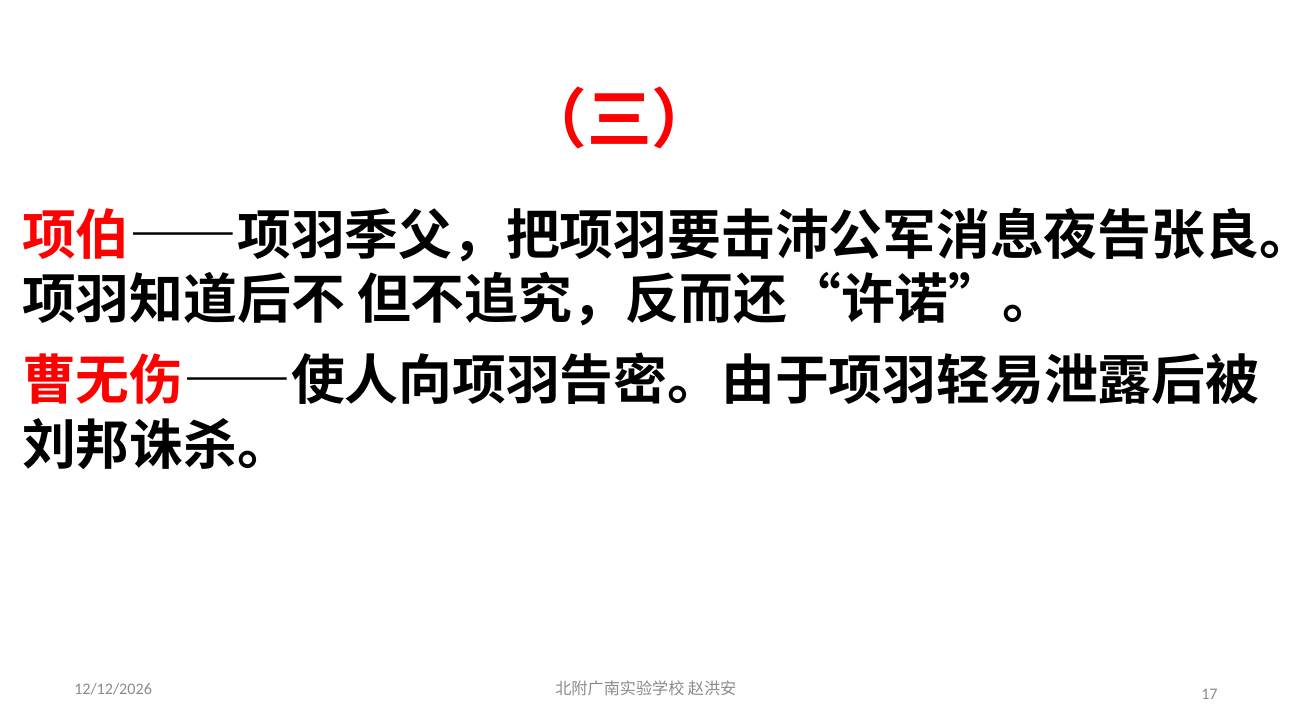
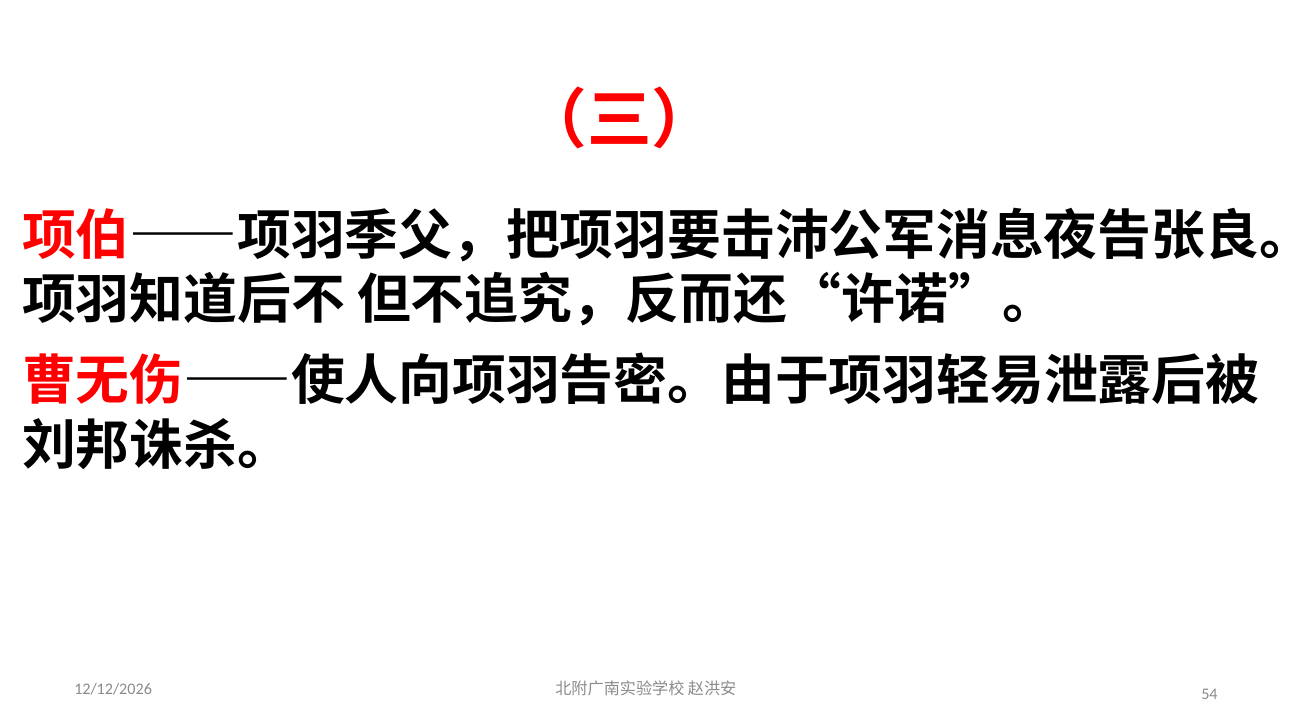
17: 17 -> 54 (1210, 694)
